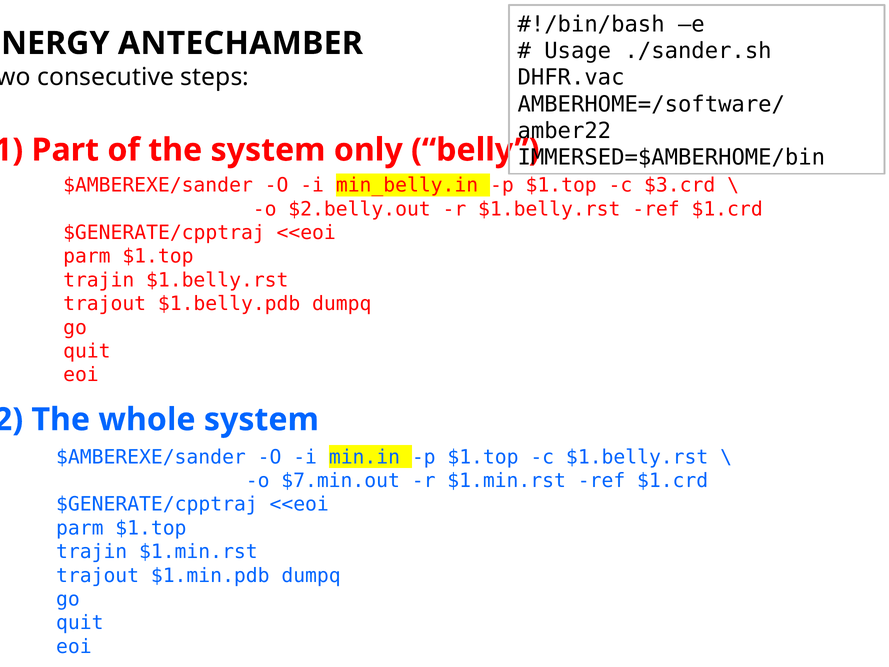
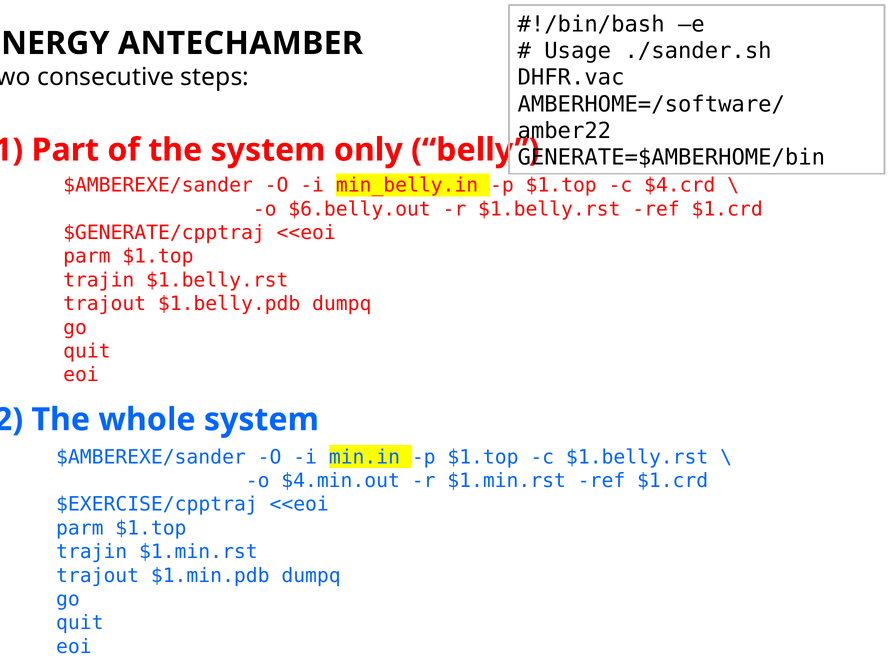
IMMERSED=$AMBERHOME/bin: IMMERSED=$AMBERHOME/bin -> GENERATE=$AMBERHOME/bin (671, 158)
$3.crd: $3.crd -> $4.crd (680, 185)
$2.belly.out: $2.belly.out -> $6.belly.out (360, 209)
$7.min.out: $7.min.out -> $4.min.out (341, 481)
$GENERATE/cpptraj: $GENERATE/cpptraj -> $EXERCISE/cpptraj (157, 504)
